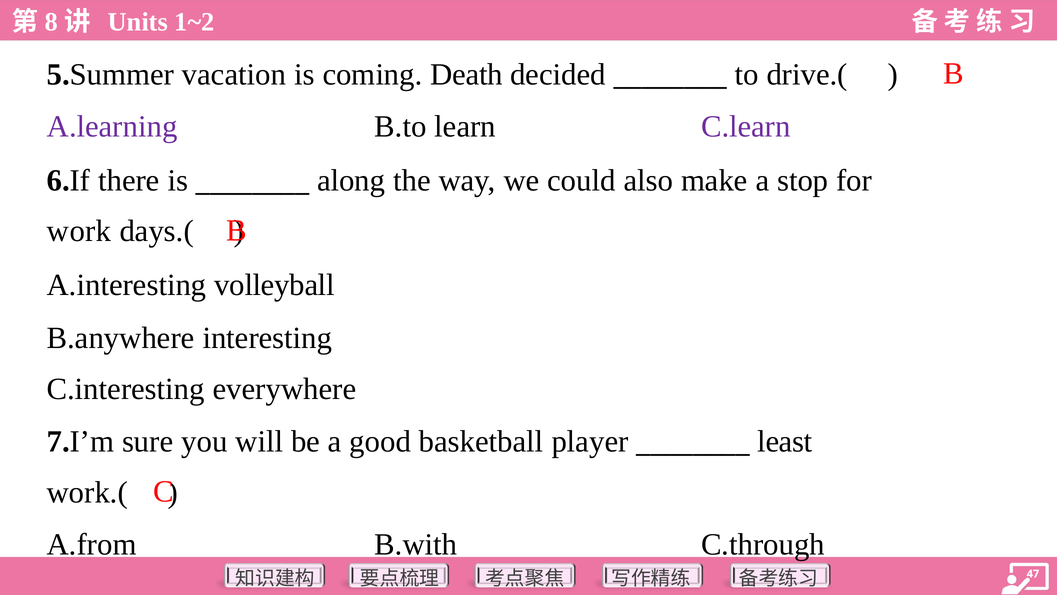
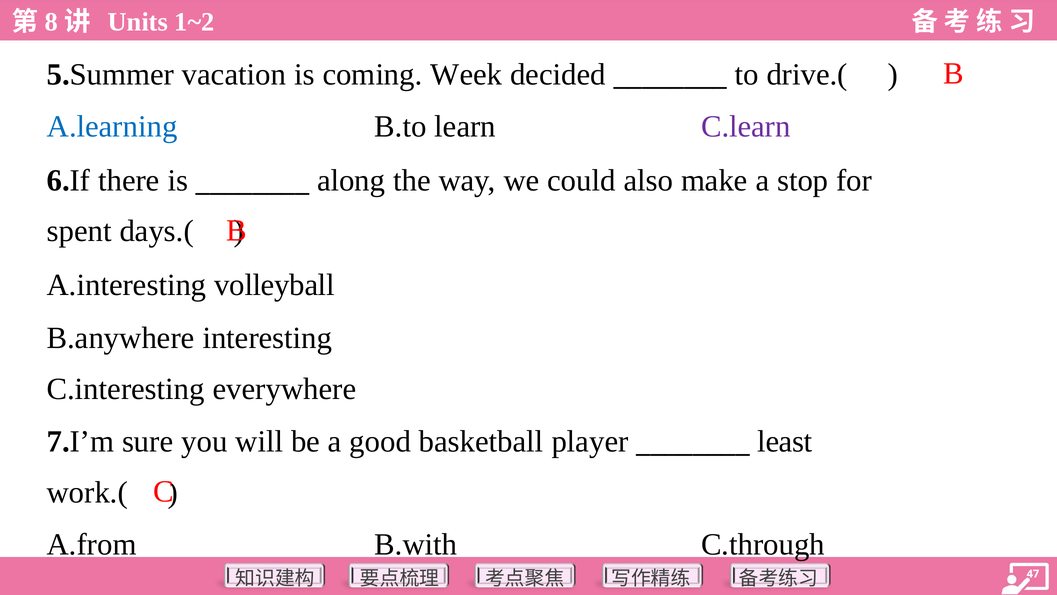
Death: Death -> Week (466, 74)
A.learning colour: purple -> blue (112, 127)
work: work -> spent (79, 231)
